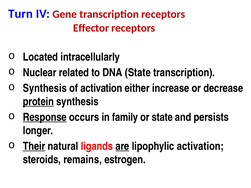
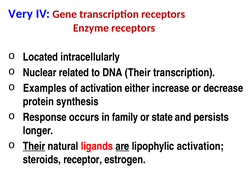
Turn: Turn -> Very (21, 14)
Effector: Effector -> Enzyme (91, 28)
DNA State: State -> Their (138, 73)
Synthesis: Synthesis -> Examples (45, 88)
protein underline: present -> none (38, 102)
Response underline: present -> none (45, 117)
remains: remains -> receptor (83, 160)
